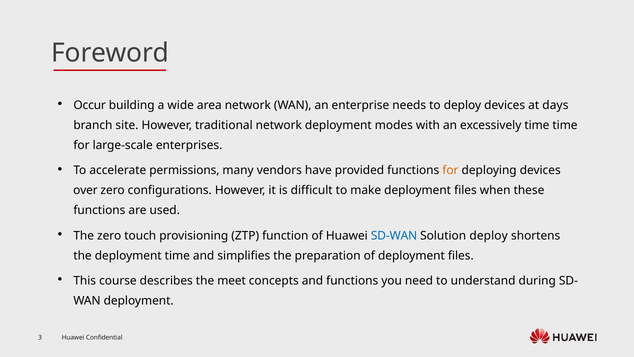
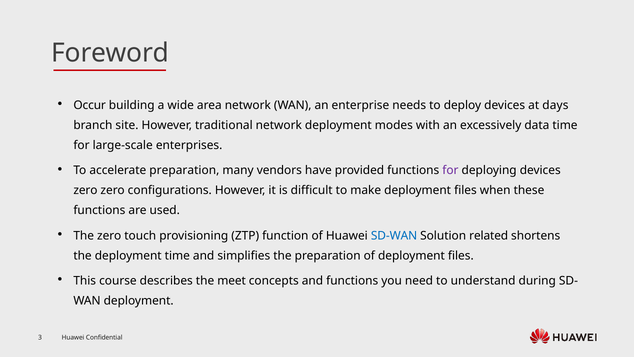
excessively time: time -> data (537, 125)
accelerate permissions: permissions -> preparation (184, 170)
for colour: orange -> purple (450, 170)
over: over -> zero (85, 190)
Solution deploy: deploy -> related (489, 235)
